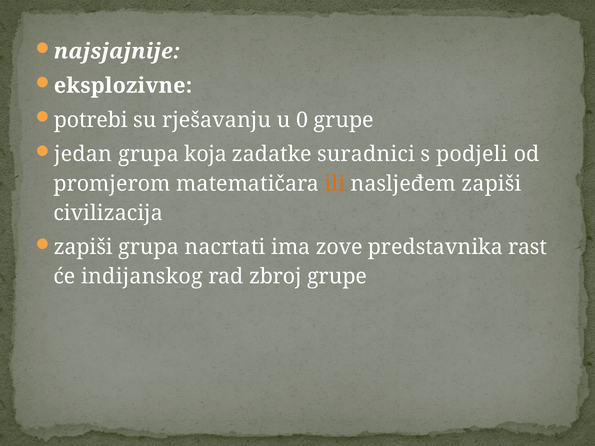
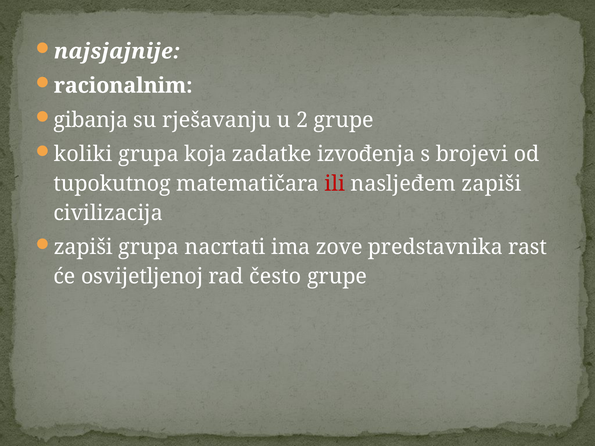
eksplozivne: eksplozivne -> racionalnim (123, 86)
potrebi: potrebi -> gibanja (91, 120)
0: 0 -> 2 (302, 120)
jedan: jedan -> koliki (83, 154)
suradnici: suradnici -> izvođenja (366, 154)
podjeli: podjeli -> brojevi (472, 154)
promjerom: promjerom -> tupokutnog (112, 184)
ili colour: orange -> red (335, 184)
indijanskog: indijanskog -> osvijetljenoj (142, 277)
zbroj: zbroj -> često (275, 277)
